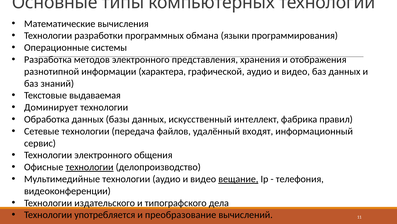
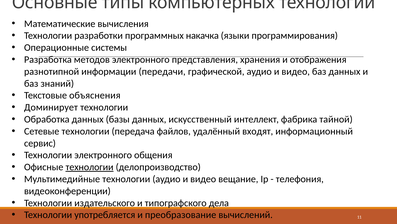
обмана: обмана -> накачка (202, 36)
характера: характера -> передачи (162, 71)
выдаваемая: выдаваемая -> объяснения (95, 95)
правил: правил -> тайной (336, 119)
вещание underline: present -> none (238, 179)
